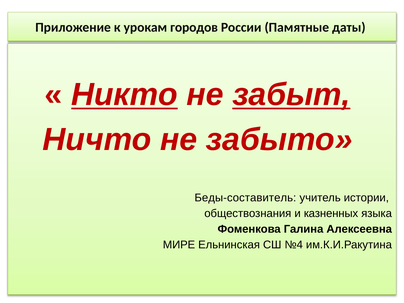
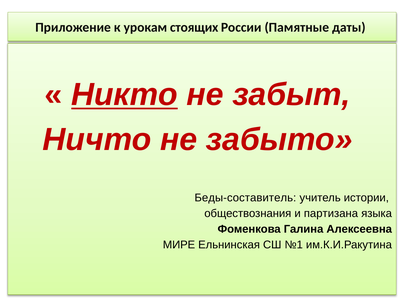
городов: городов -> стоящих (194, 28)
забыт underline: present -> none (291, 95)
казненных: казненных -> партизана (331, 213)
№4: №4 -> №1 (294, 245)
